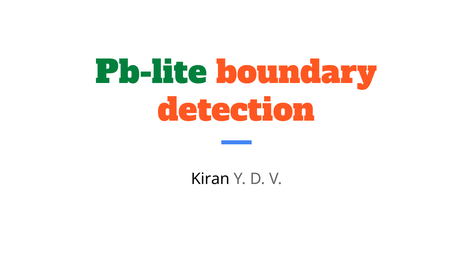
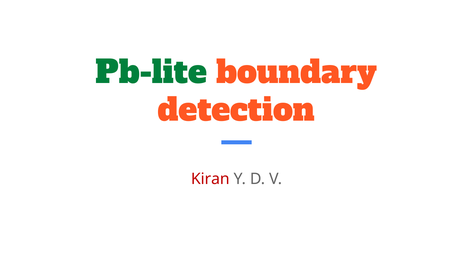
Kiran colour: black -> red (210, 179)
